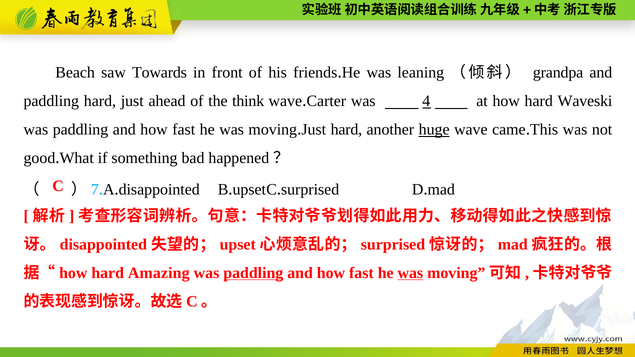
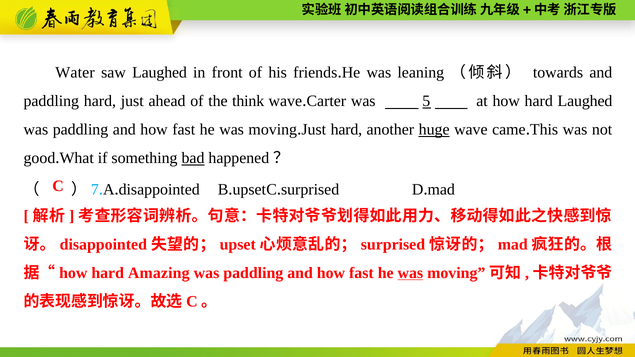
Beach: Beach -> Water (75, 72)
saw Towards: Towards -> Laughed (160, 72)
grandpa: grandpa -> towards (558, 72)
4: 4 -> 5 (426, 101)
hard Waveski: Waveski -> Laughed (585, 101)
bad underline: none -> present (193, 158)
paddling underline: present -> none (253, 273)
